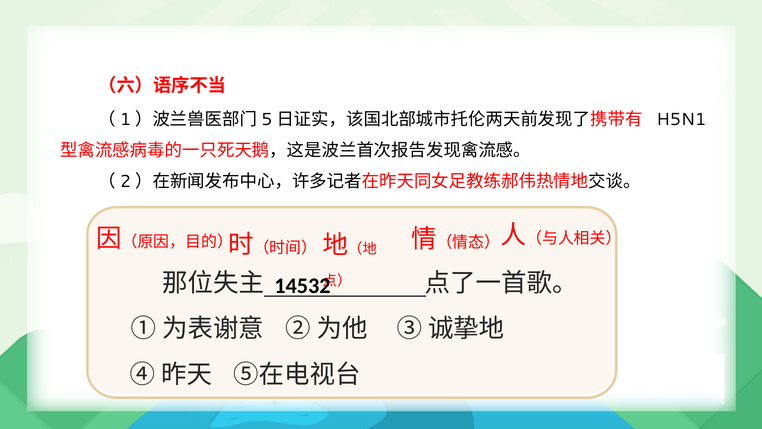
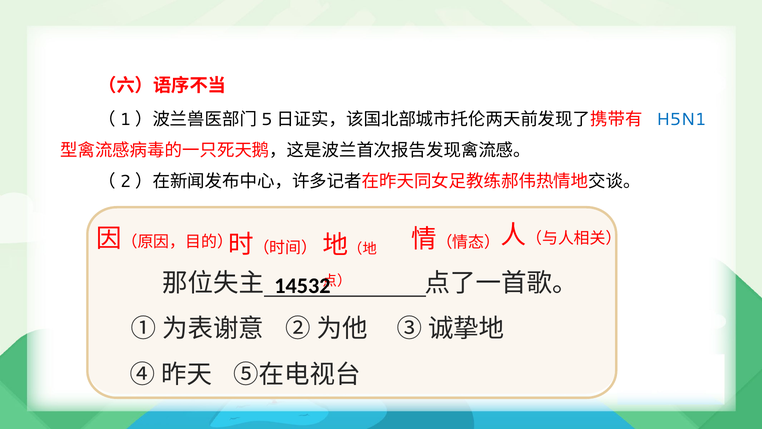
H5N1 colour: black -> blue (681, 119)
